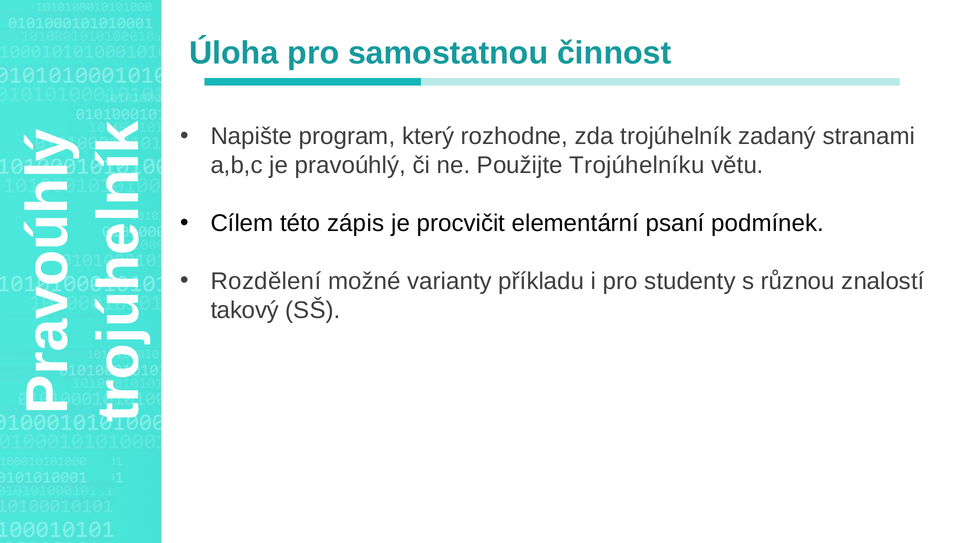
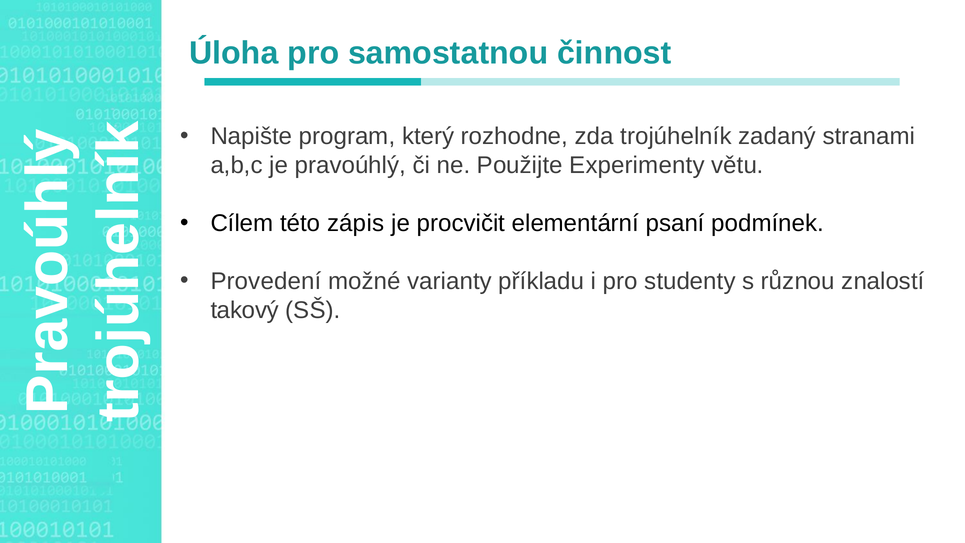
Trojúhelníku: Trojúhelníku -> Experimenty (637, 165)
Rozdělení: Rozdělení -> Provedení (266, 281)
